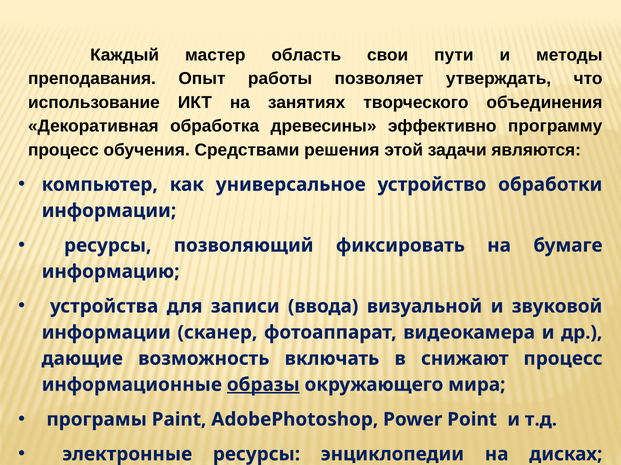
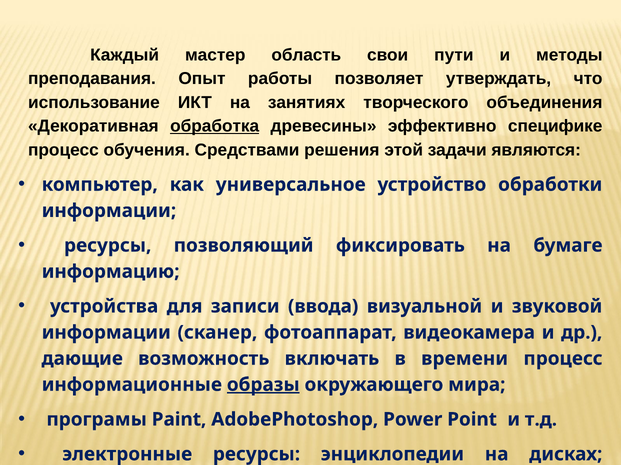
обработка underline: none -> present (215, 126)
программу: программу -> специфике (555, 126)
снижают: снижают -> времени (465, 359)
